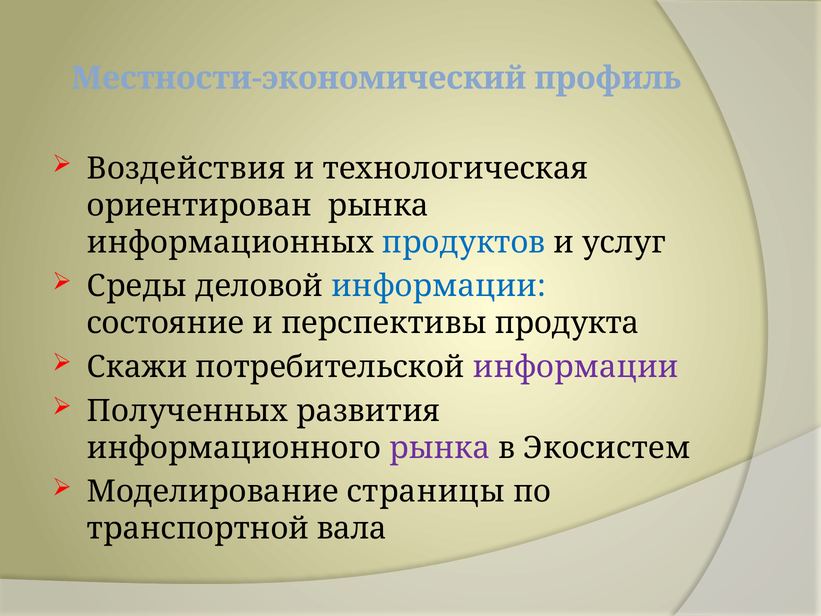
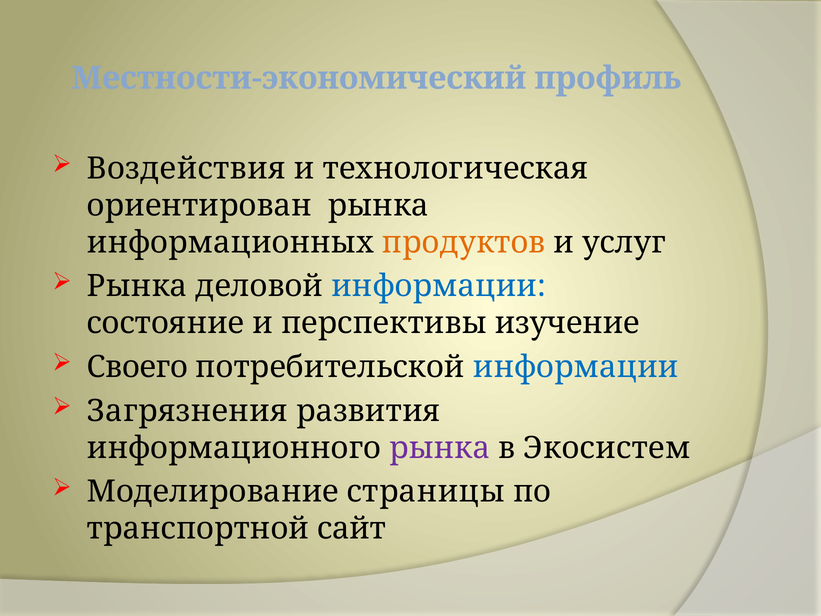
продуктов colour: blue -> orange (464, 242)
Среды: Среды -> Рынка (137, 286)
продукта: продукта -> изучение (567, 323)
Скажи: Скажи -> Своего (137, 367)
информации colour: purple -> blue (576, 367)
Полученных: Полученных -> Загрязнения (187, 411)
вала: вала -> сайт (352, 529)
